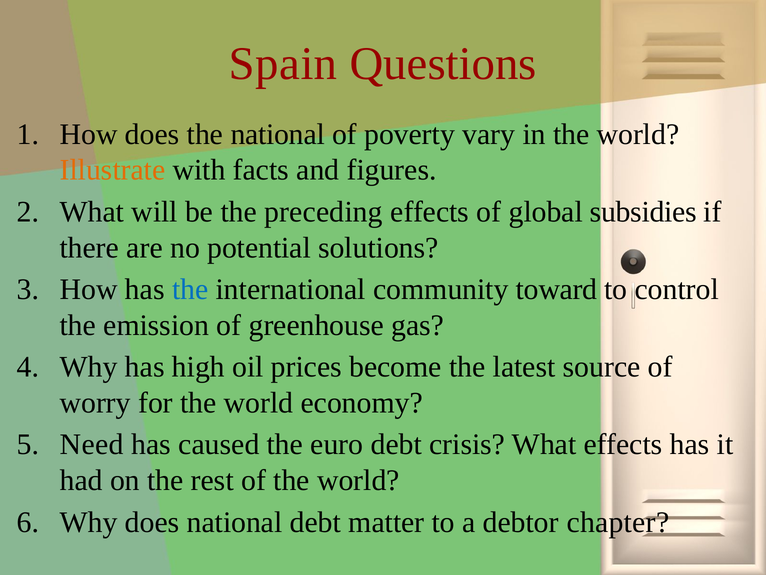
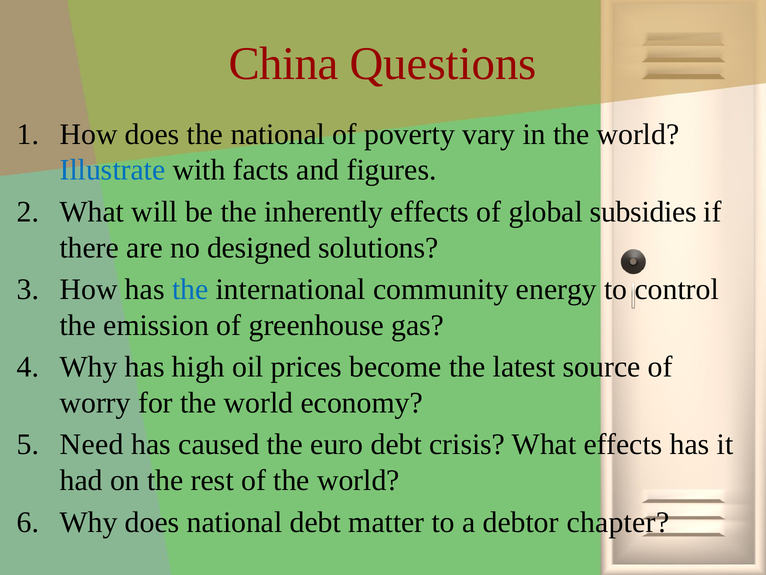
Spain: Spain -> China (284, 64)
Illustrate colour: orange -> blue (113, 170)
preceding: preceding -> inherently (324, 212)
potential: potential -> designed (259, 248)
toward: toward -> energy (556, 289)
